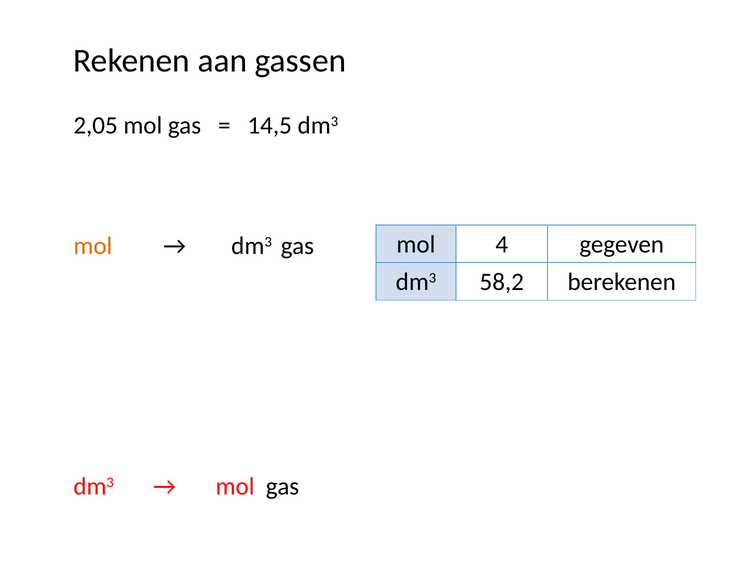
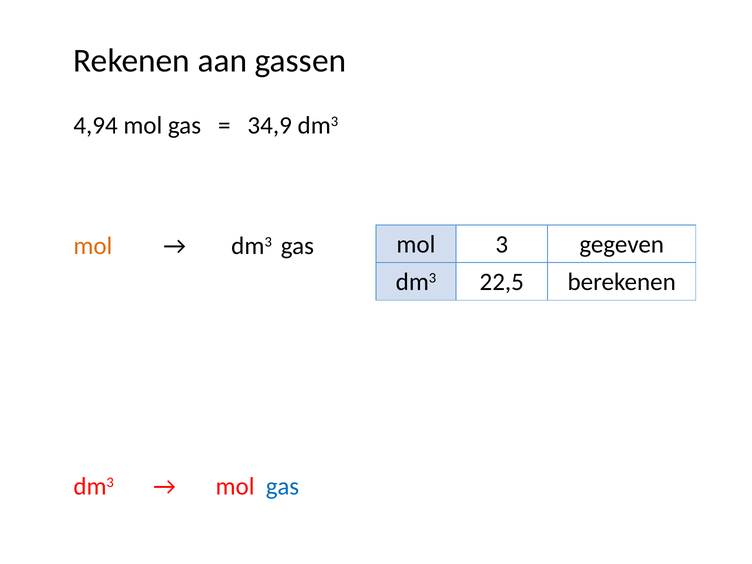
2,05: 2,05 -> 4,94 (96, 126)
14,5: 14,5 -> 34,9 (270, 126)
4: 4 -> 3 (502, 244)
58,2: 58,2 -> 22,5 (502, 282)
gas colour: black -> blue (282, 486)
